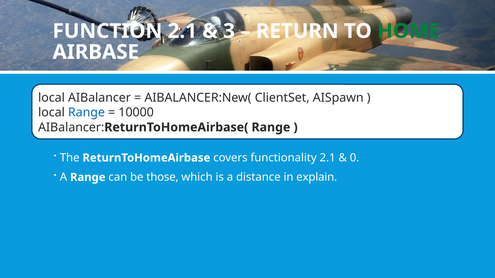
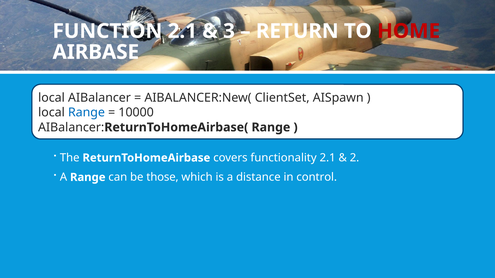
HOME colour: green -> red (409, 31)
0: 0 -> 2 (355, 158)
explain: explain -> control (317, 178)
